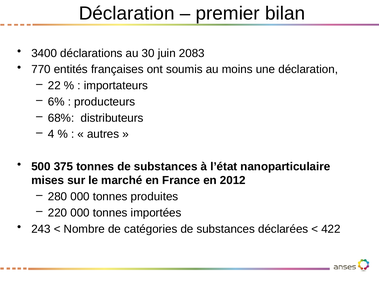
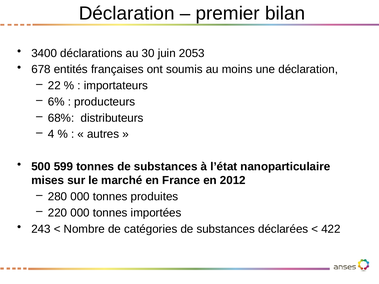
2083: 2083 -> 2053 (192, 53)
770: 770 -> 678 (41, 69)
375: 375 -> 599 (63, 167)
